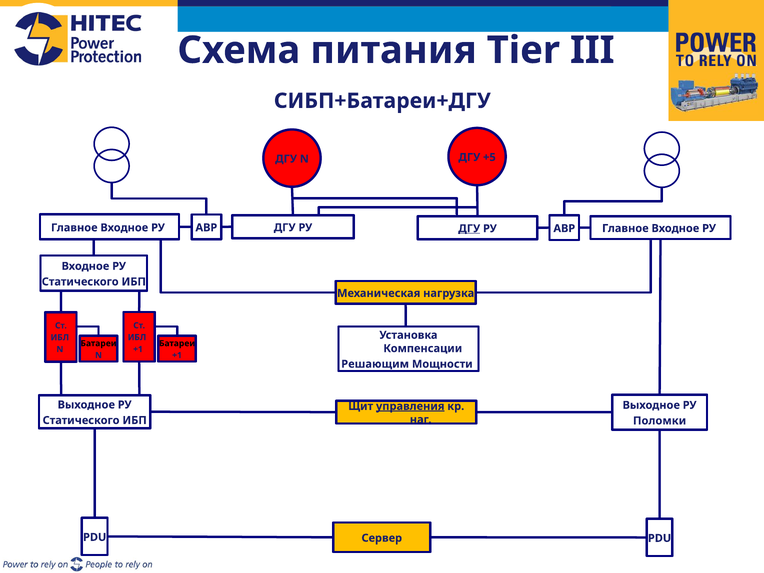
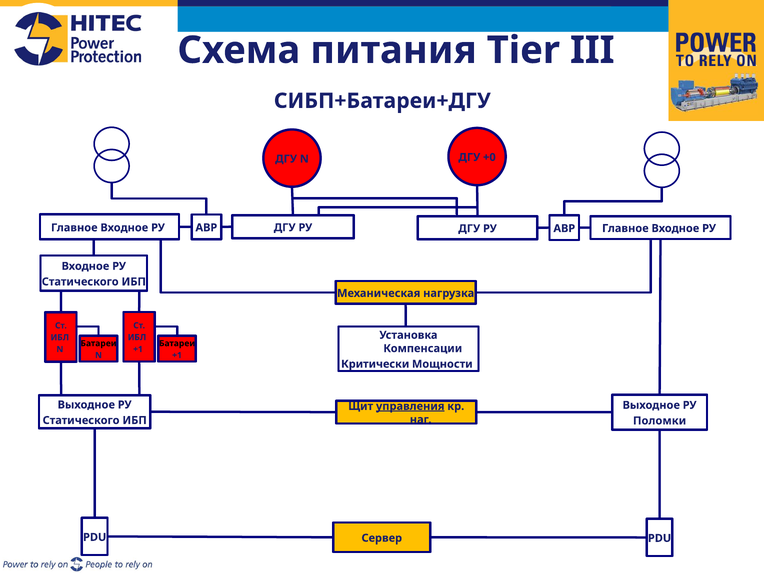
+5: +5 -> +0 (489, 157)
ДГУ underline: present -> none (469, 229)
Решающим: Решающим -> Критически (375, 364)
